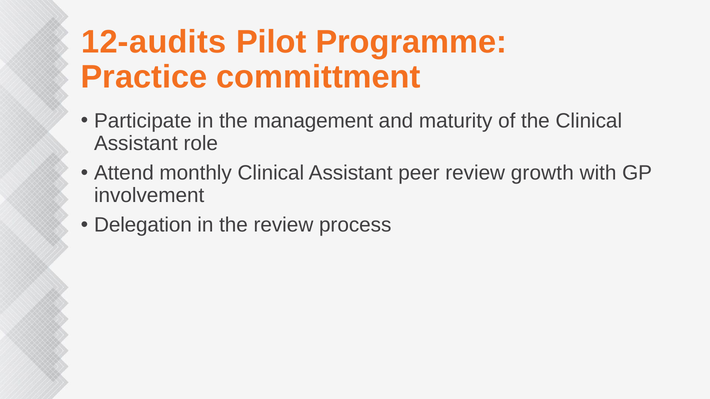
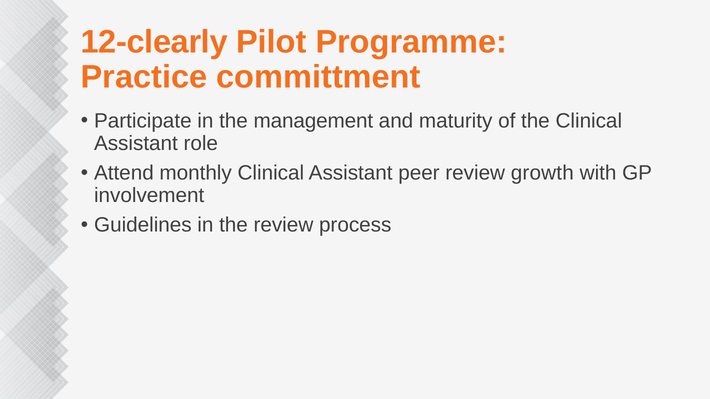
12-audits: 12-audits -> 12-clearly (154, 42)
Delegation: Delegation -> Guidelines (143, 225)
